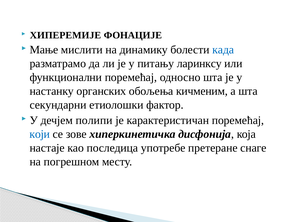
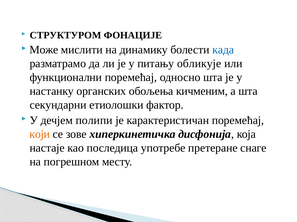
ХИПЕРЕМИЈЕ: ХИПЕРЕМИЈЕ -> СТРУКТУРОМ (65, 35)
Мање: Мање -> Може (44, 50)
ларинксу: ларинксу -> обликује (199, 64)
који colour: blue -> orange (40, 135)
